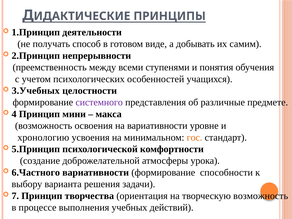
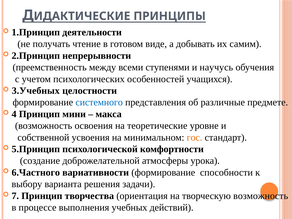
способ: способ -> чтение (87, 44)
понятия: понятия -> научусь (216, 67)
системного colour: purple -> blue (99, 102)
на вариативности: вариативности -> теоретические (157, 126)
хронологию: хронологию -> собственной (43, 137)
